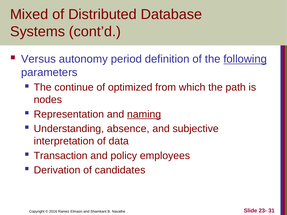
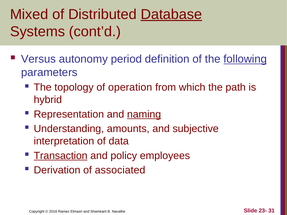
Database underline: none -> present (171, 14)
continue: continue -> topology (74, 87)
optimized: optimized -> operation (130, 87)
nodes: nodes -> hybrid (48, 100)
absence: absence -> amounts (128, 129)
Transaction underline: none -> present (61, 156)
candidates: candidates -> associated (120, 170)
